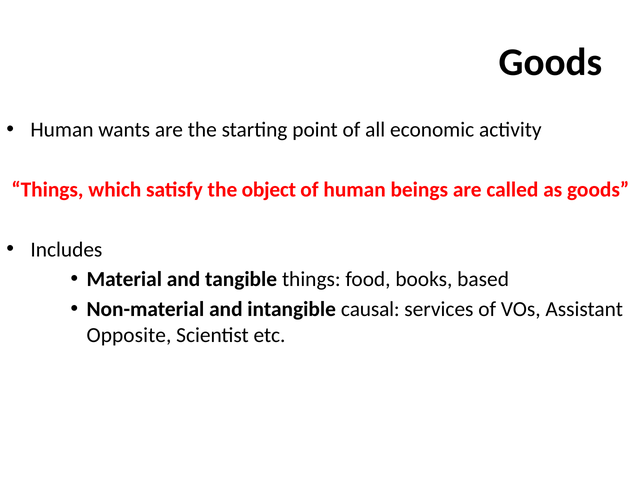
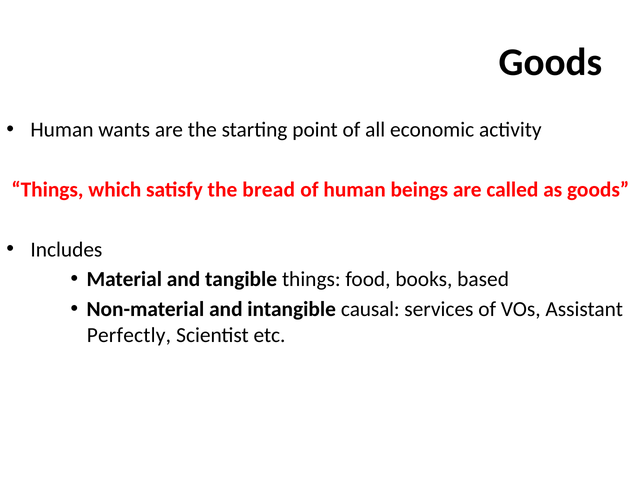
object: object -> bread (269, 190)
Opposite: Opposite -> Perfectly (129, 335)
